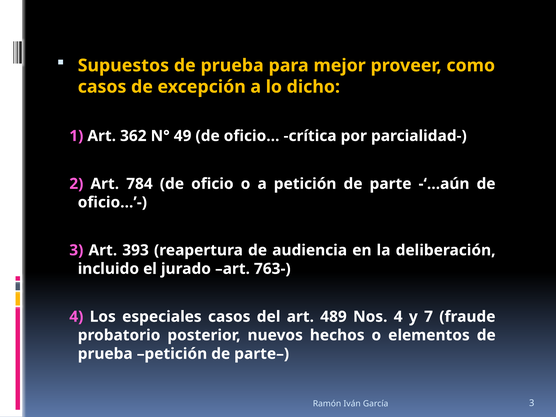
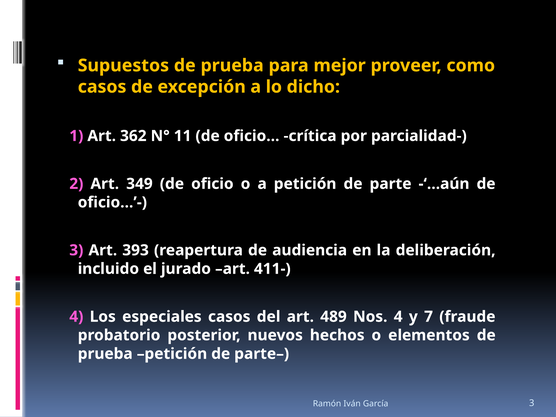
49: 49 -> 11 (183, 136)
784: 784 -> 349 (139, 184)
763-: 763- -> 411- (272, 269)
